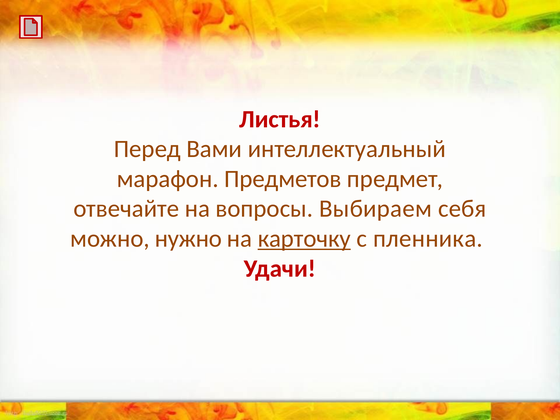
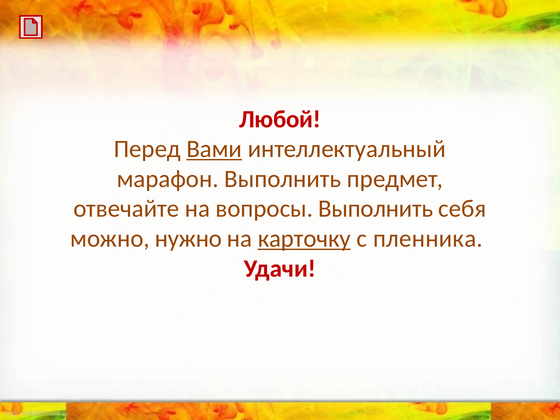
Листья: Листья -> Любой (280, 119)
Вами underline: none -> present (214, 149)
марафон Предметов: Предметов -> Выполнить (283, 179)
вопросы Выбираем: Выбираем -> Выполнить (376, 209)
